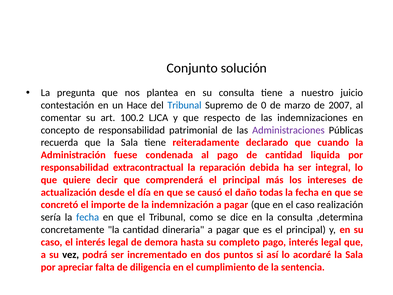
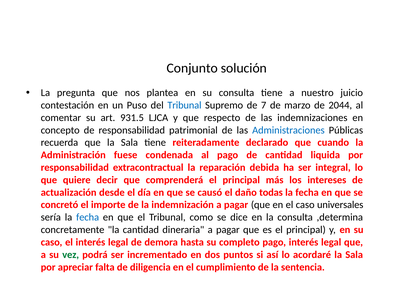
Hace: Hace -> Puso (137, 105)
0: 0 -> 7 (264, 105)
2007: 2007 -> 2044 (340, 105)
100.2: 100.2 -> 931.5 (132, 118)
Administraciones colour: purple -> blue (288, 130)
realización: realización -> universales (340, 205)
vez colour: black -> green (71, 254)
